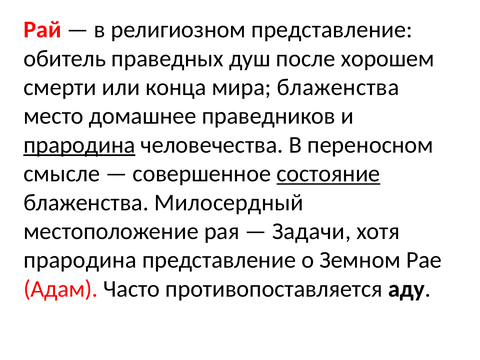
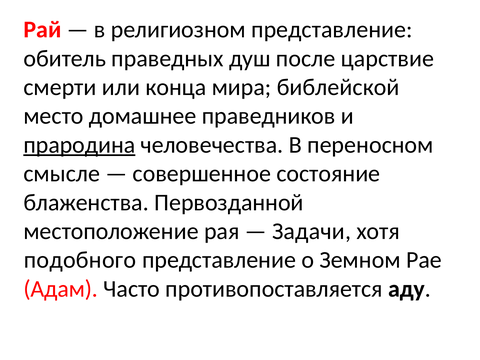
хорошем: хорошем -> царствие (387, 58)
мира блаженства: блаженства -> библейской (338, 87)
состояние underline: present -> none (328, 174)
Милосердный: Милосердный -> Первозданной (229, 202)
прародина: прародина -> подобного (80, 260)
